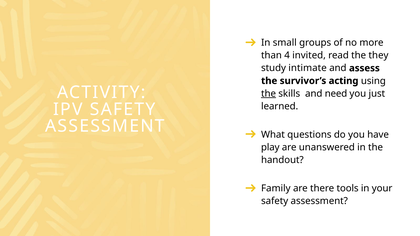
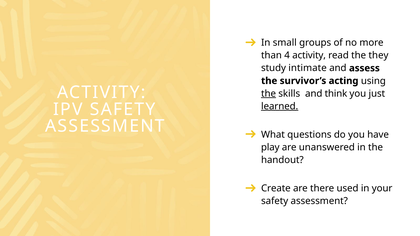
4 invited: invited -> activity (309, 56)
need: need -> think (336, 94)
learned underline: none -> present (280, 106)
Family: Family -> Create (276, 189)
tools: tools -> used (348, 189)
